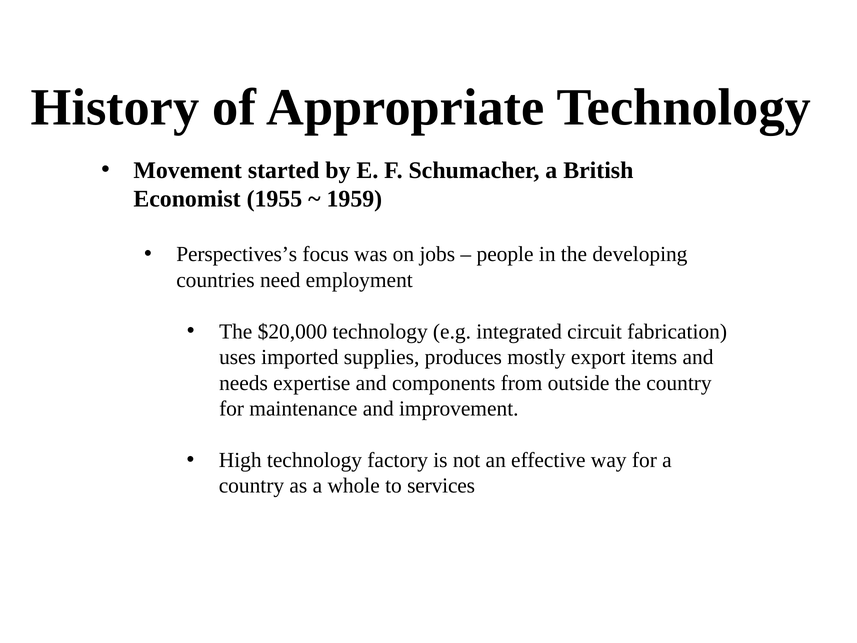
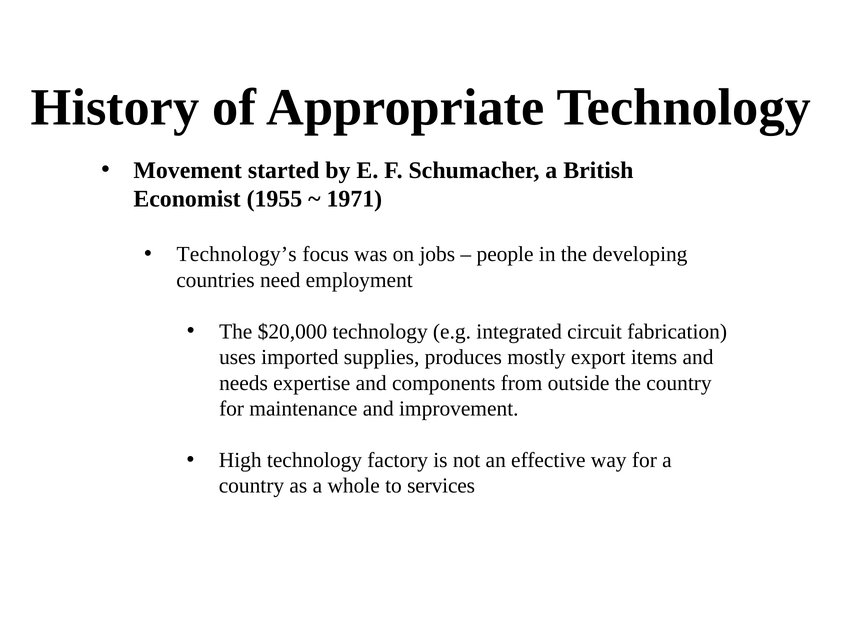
1959: 1959 -> 1971 (354, 199)
Perspectives’s: Perspectives’s -> Technology’s (237, 254)
